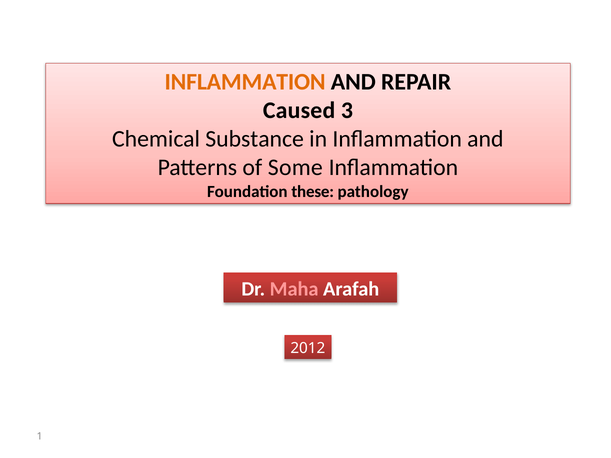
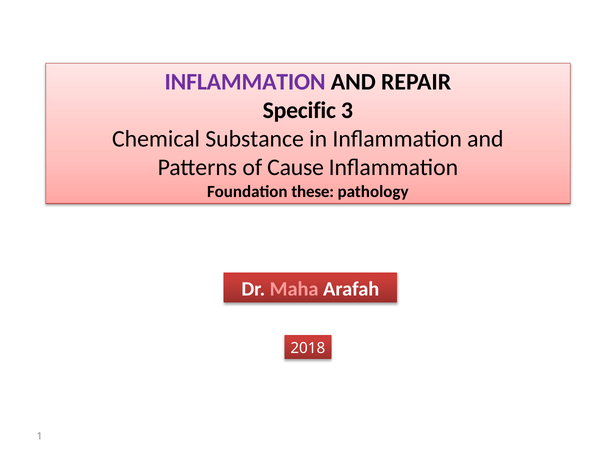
INFLAMMATION colour: orange -> purple (245, 82)
Caused: Caused -> Specific (299, 111)
Some: Some -> Cause (296, 168)
2012: 2012 -> 2018 (308, 348)
